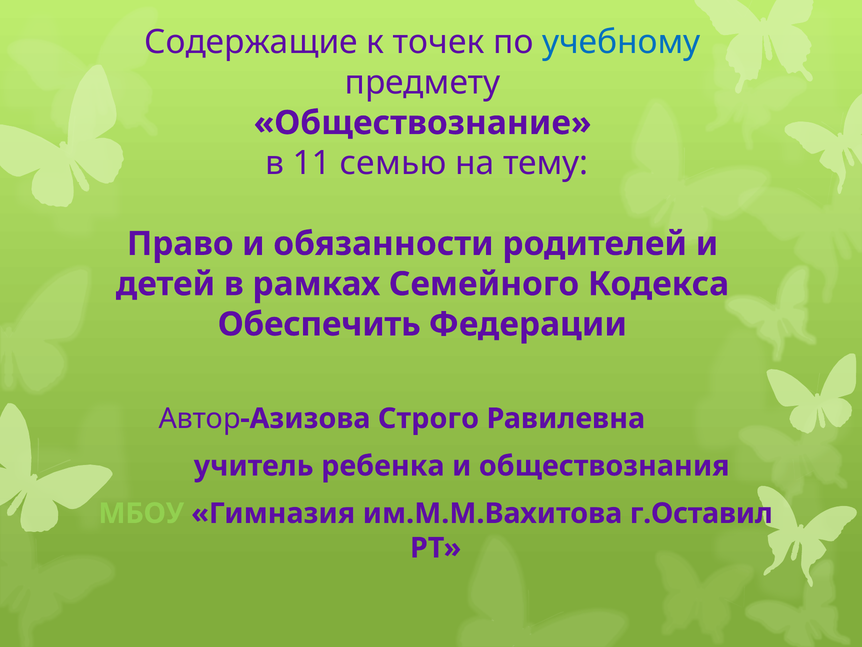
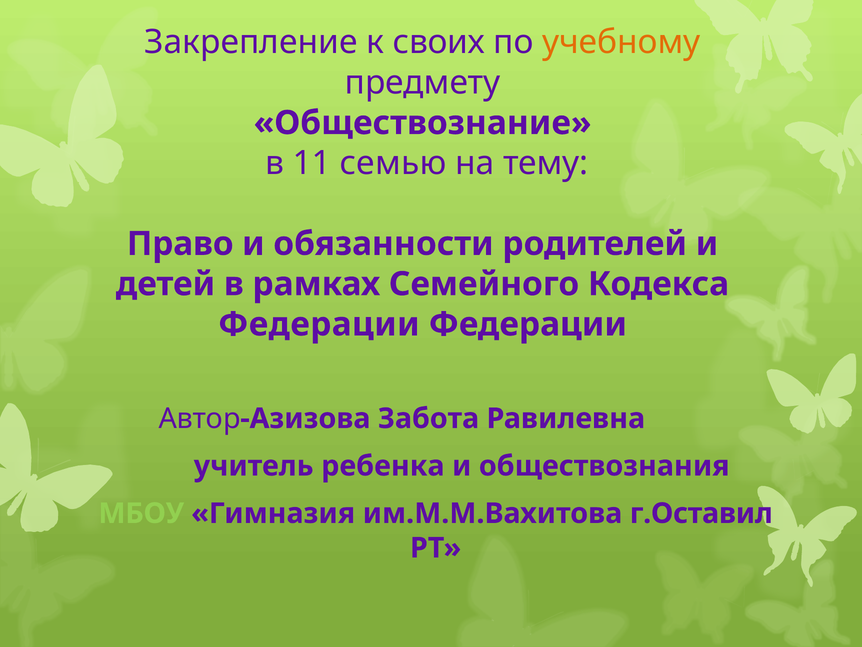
Содержащие: Содержащие -> Закрепление (251, 42)
точек: точек -> своих (439, 42)
учебному colour: blue -> orange (621, 42)
Обеспечить: Обеспечить -> Федерации (319, 324)
Строго: Строго -> Забота (429, 418)
